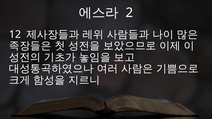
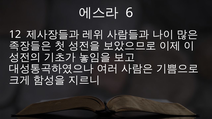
2: 2 -> 6 (129, 13)
